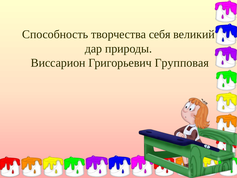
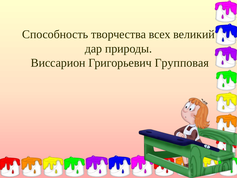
себя: себя -> всех (160, 34)
